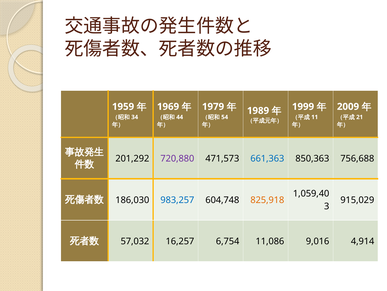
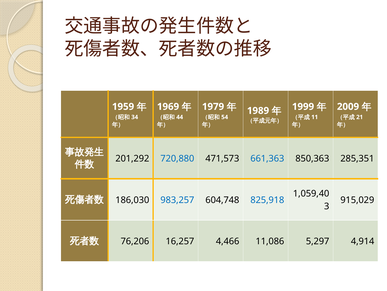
720,880 colour: purple -> blue (177, 158)
756,688: 756,688 -> 285,351 (357, 158)
825,918 colour: orange -> blue (267, 199)
57,032: 57,032 -> 76,206 (135, 241)
6,754: 6,754 -> 4,466 (228, 241)
9,016: 9,016 -> 5,297 (318, 241)
